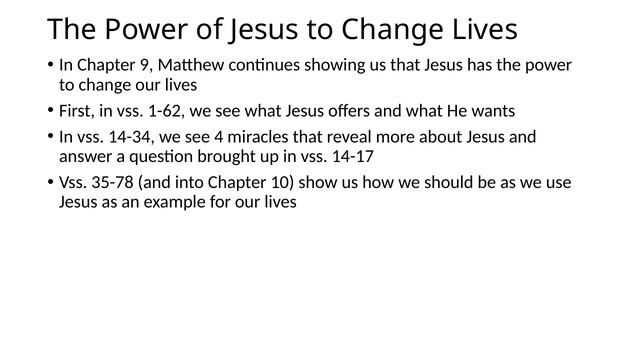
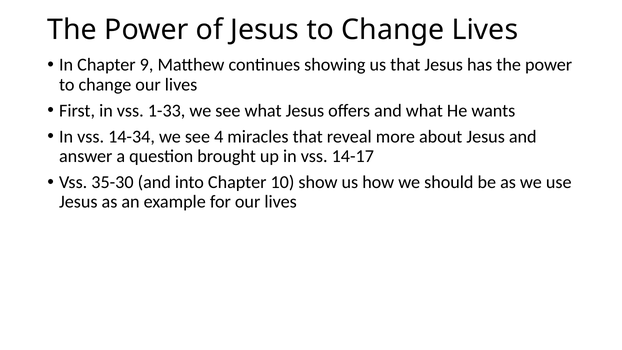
1-62: 1-62 -> 1-33 (167, 111)
35-78: 35-78 -> 35-30 (112, 182)
